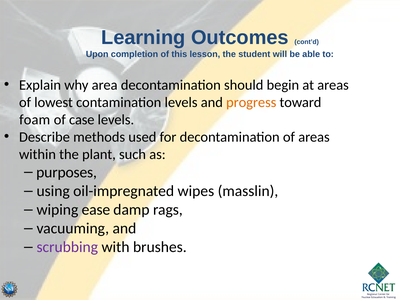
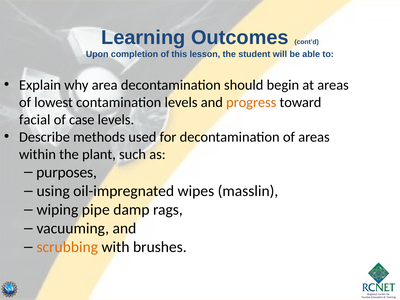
foam: foam -> facial (35, 120)
ease: ease -> pipe (96, 210)
scrubbing colour: purple -> orange (67, 247)
